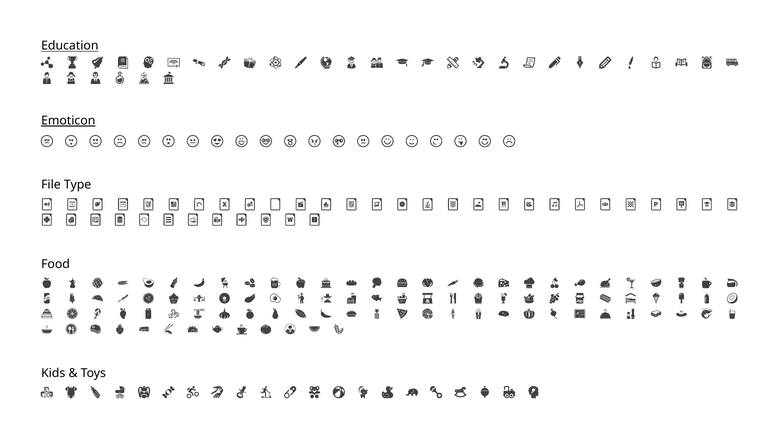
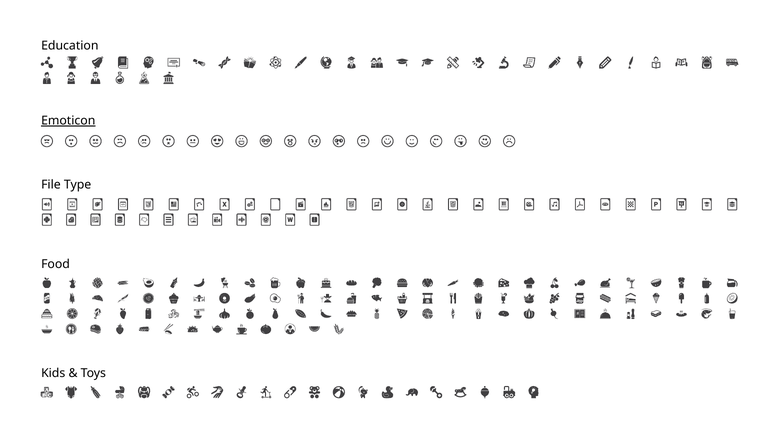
Education underline: present -> none (70, 46)
